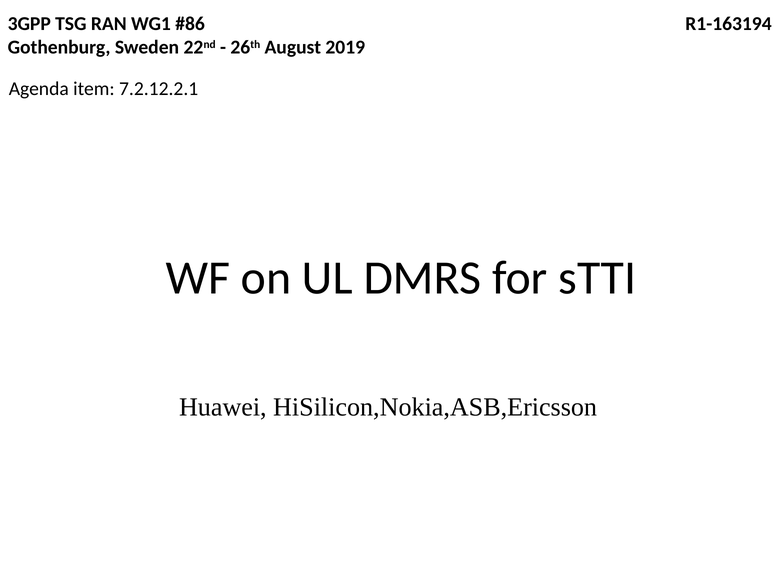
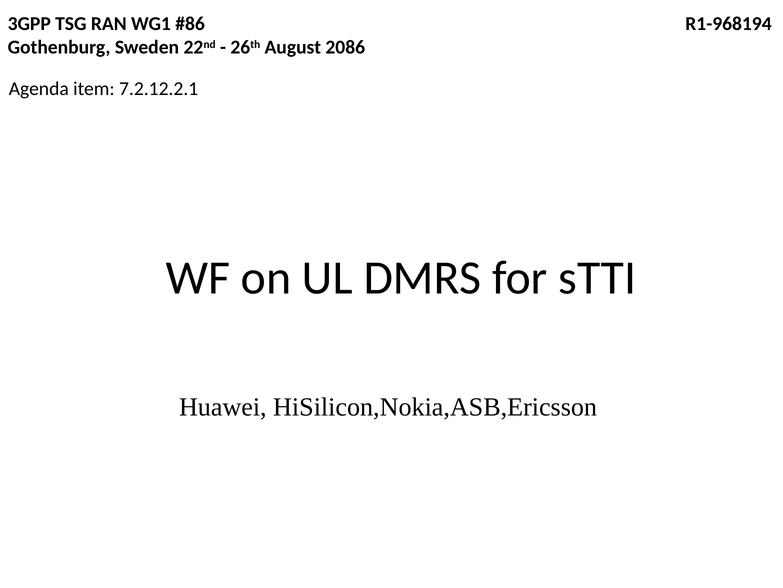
R1-163194: R1-163194 -> R1-968194 (729, 24)
2019: 2019 -> 2086 (345, 47)
